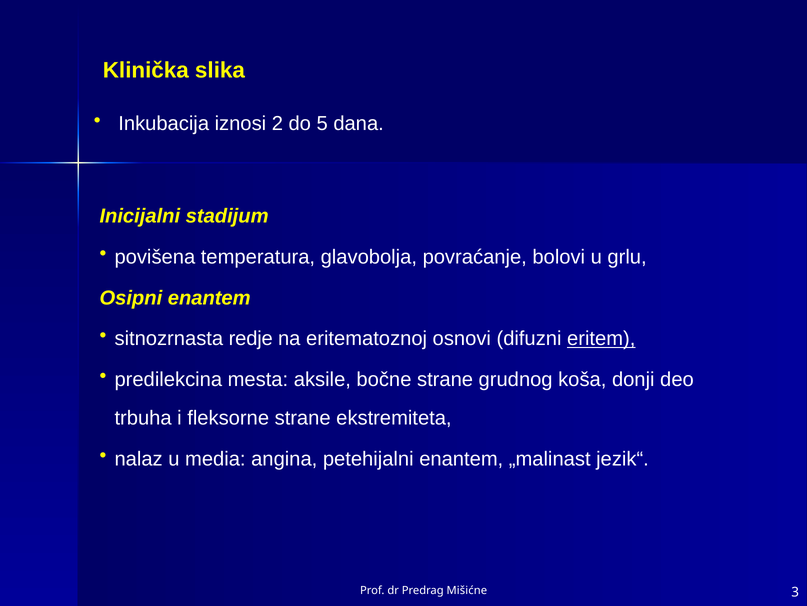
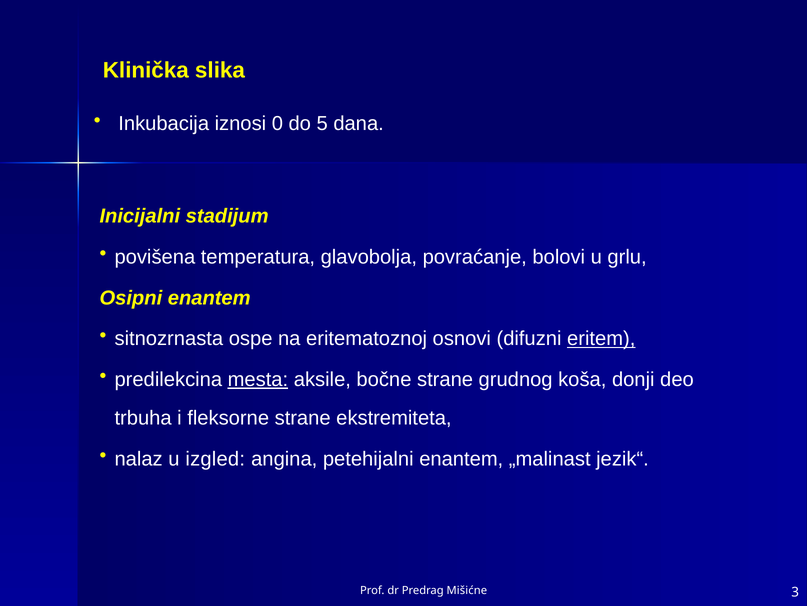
2: 2 -> 0 (277, 124)
redje: redje -> ospe (251, 338)
mesta underline: none -> present (258, 379)
media: media -> izgled (215, 459)
